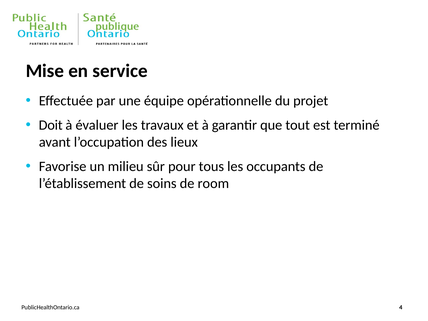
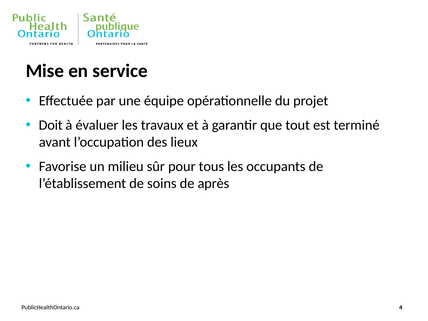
room: room -> après (213, 184)
